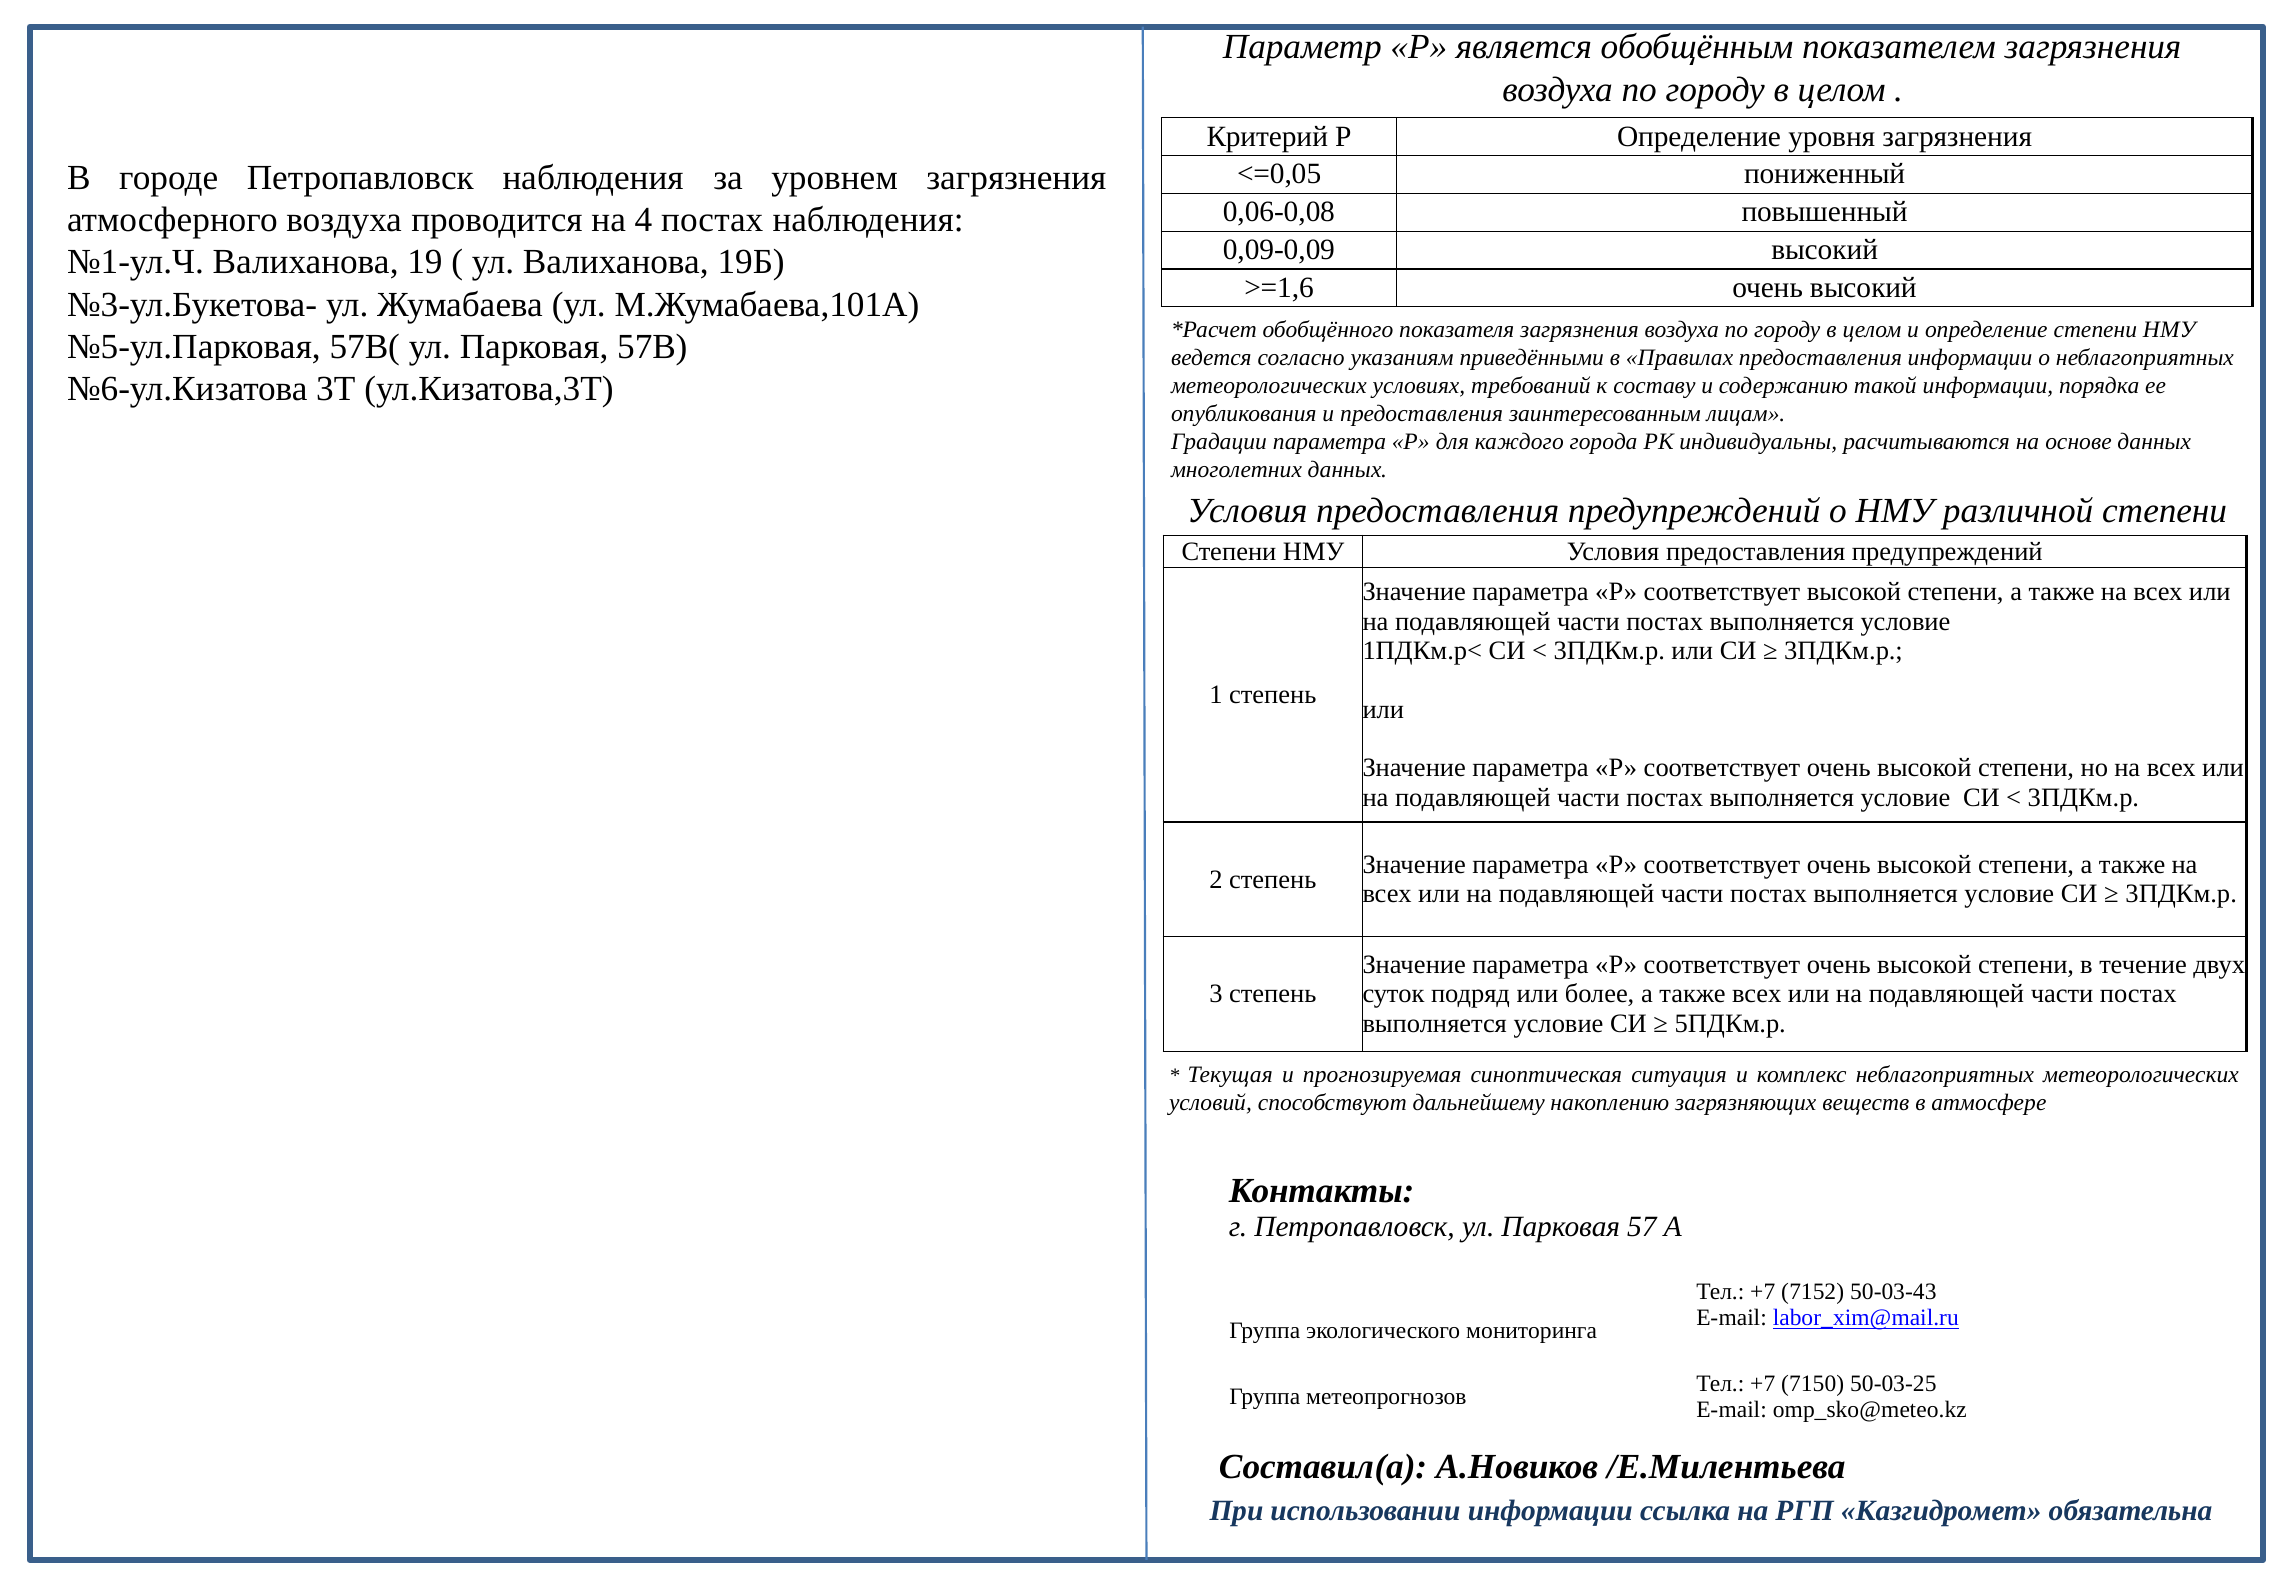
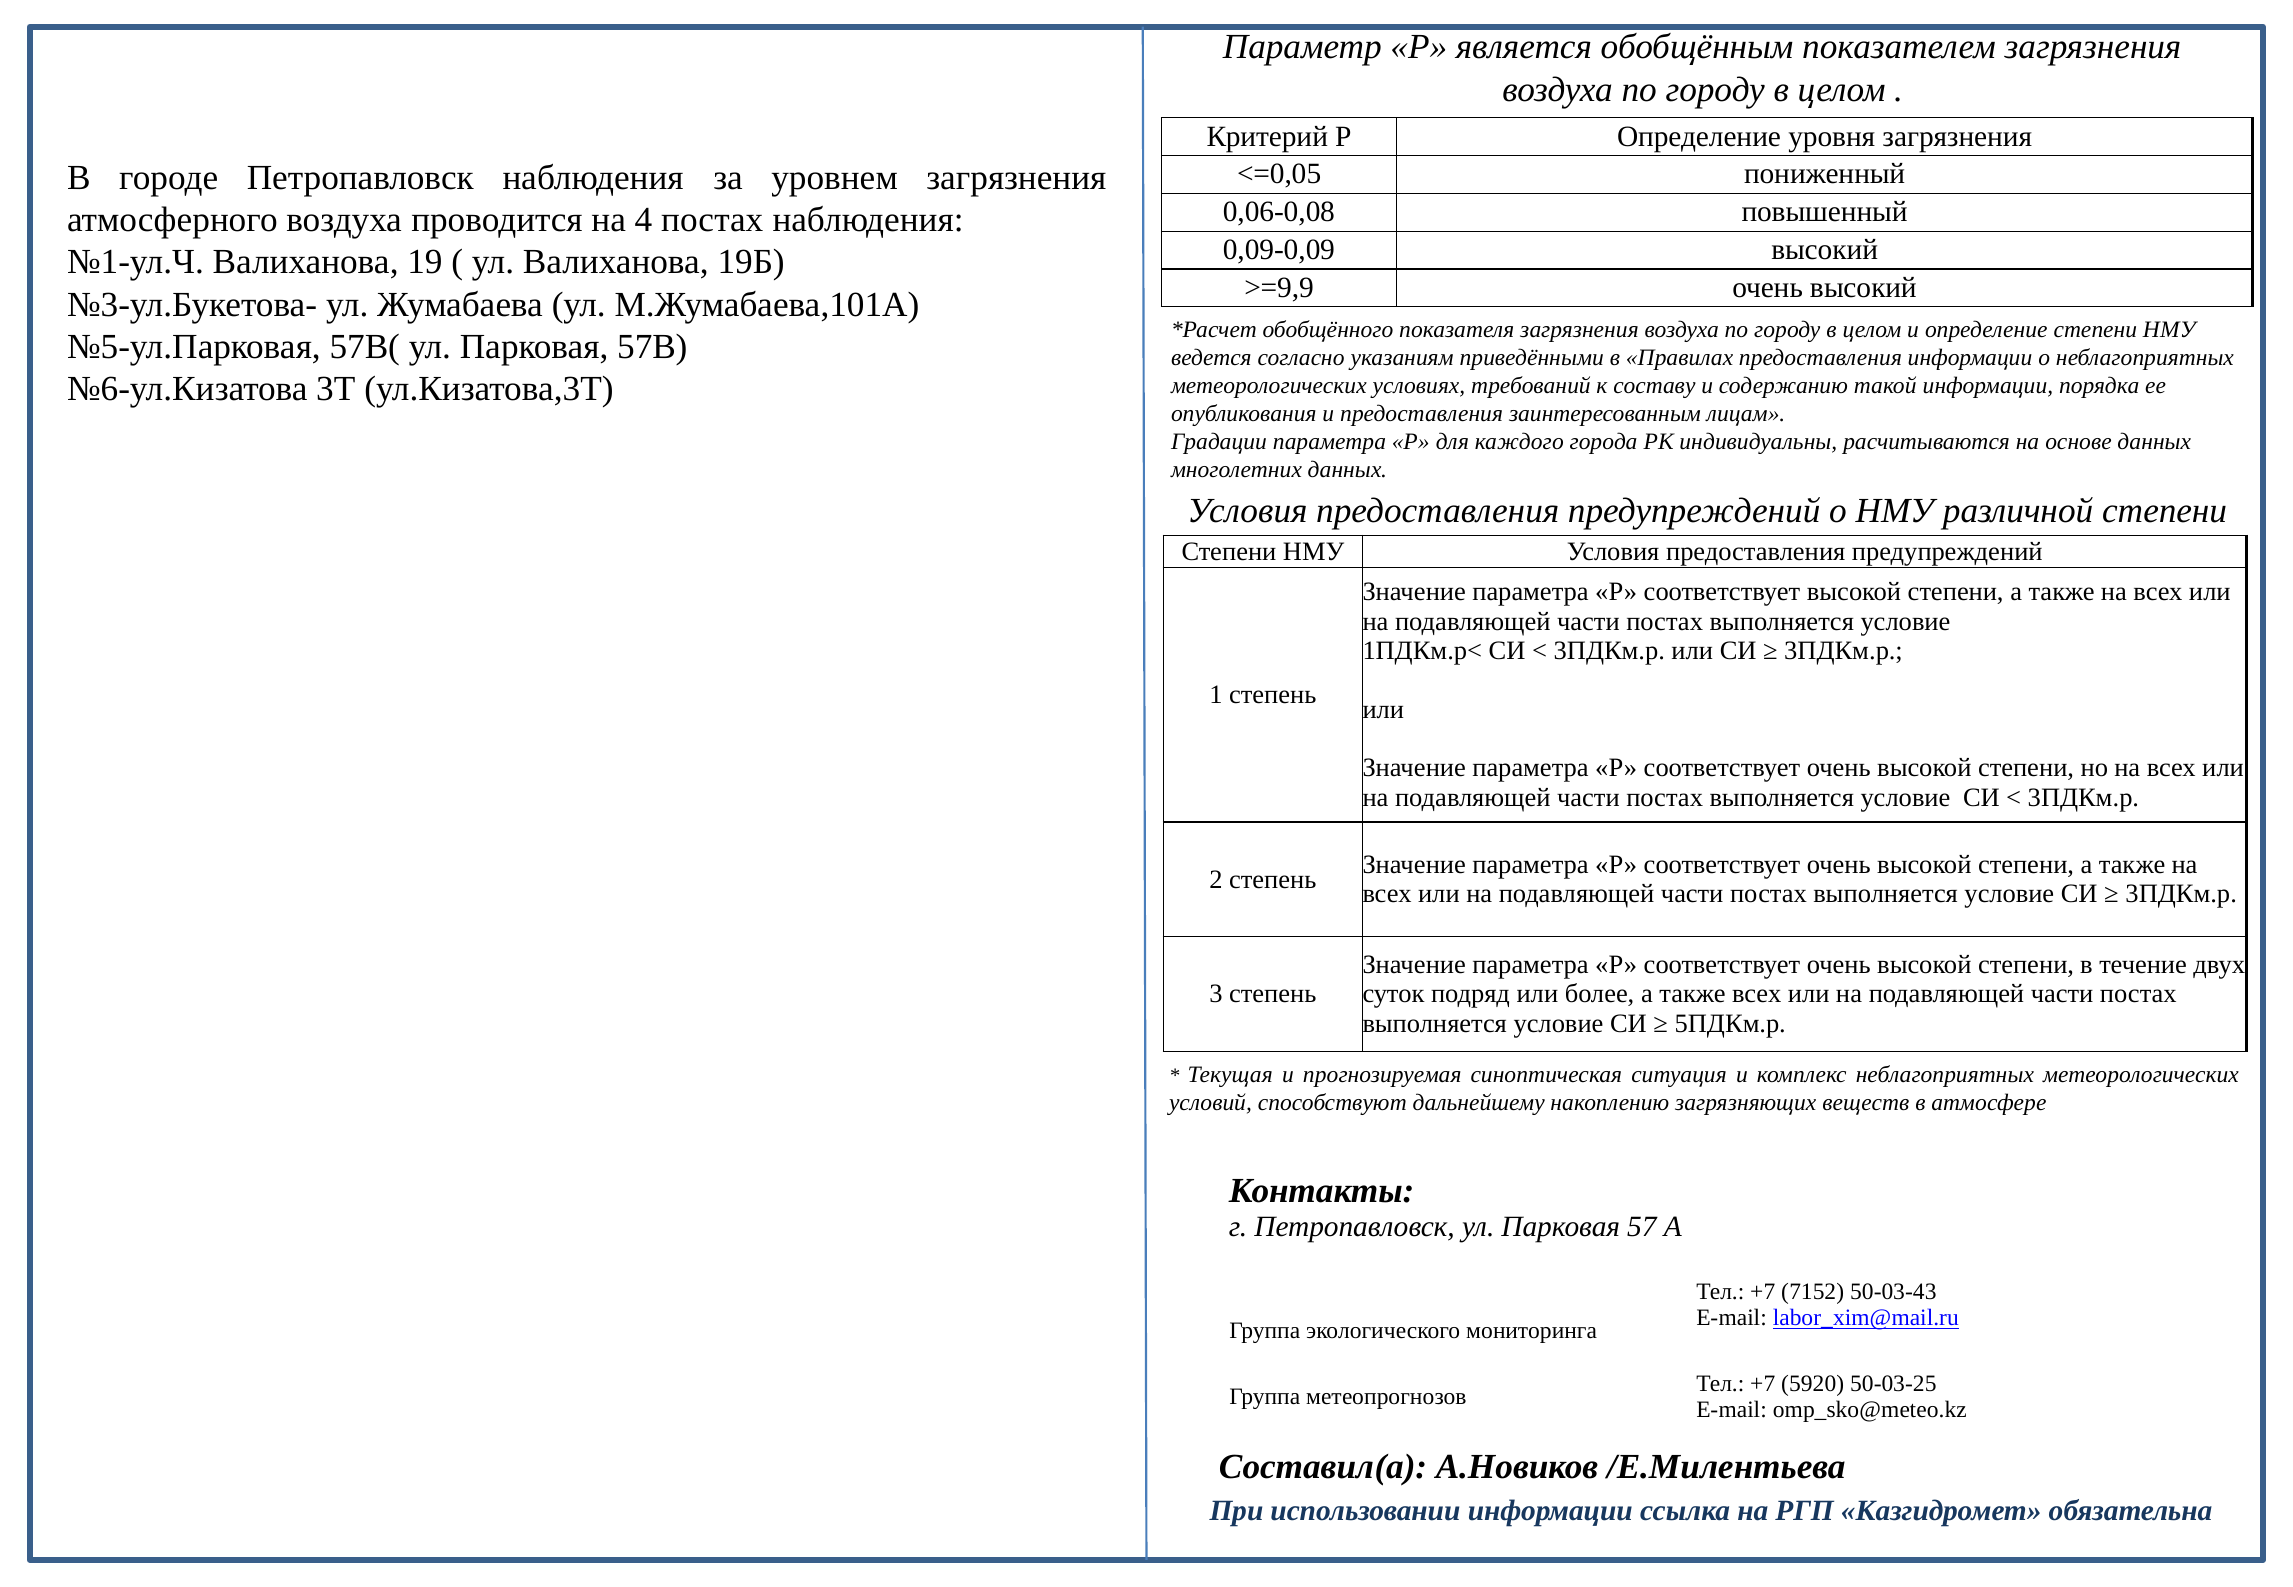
>=1,6: >=1,6 -> >=9,9 (1279, 288)
7150: 7150 -> 5920 (1813, 1384)
